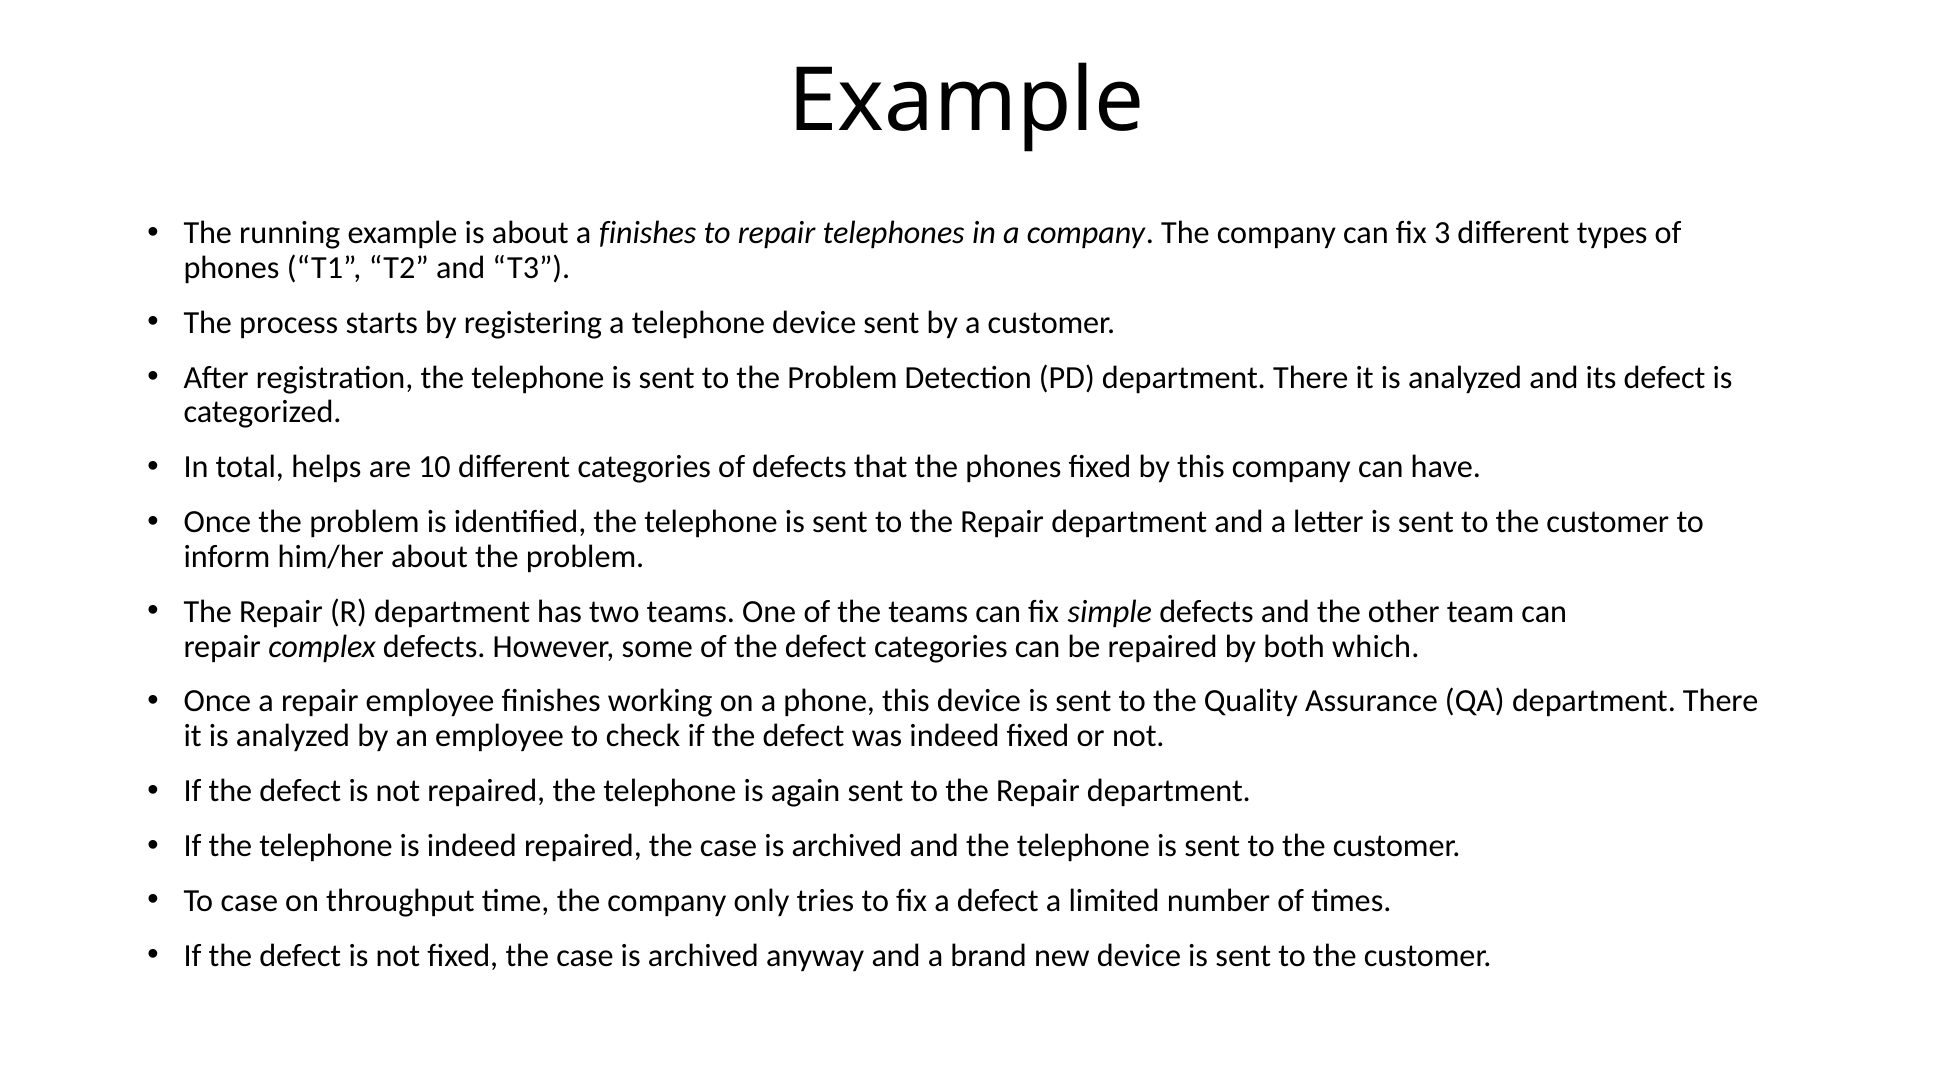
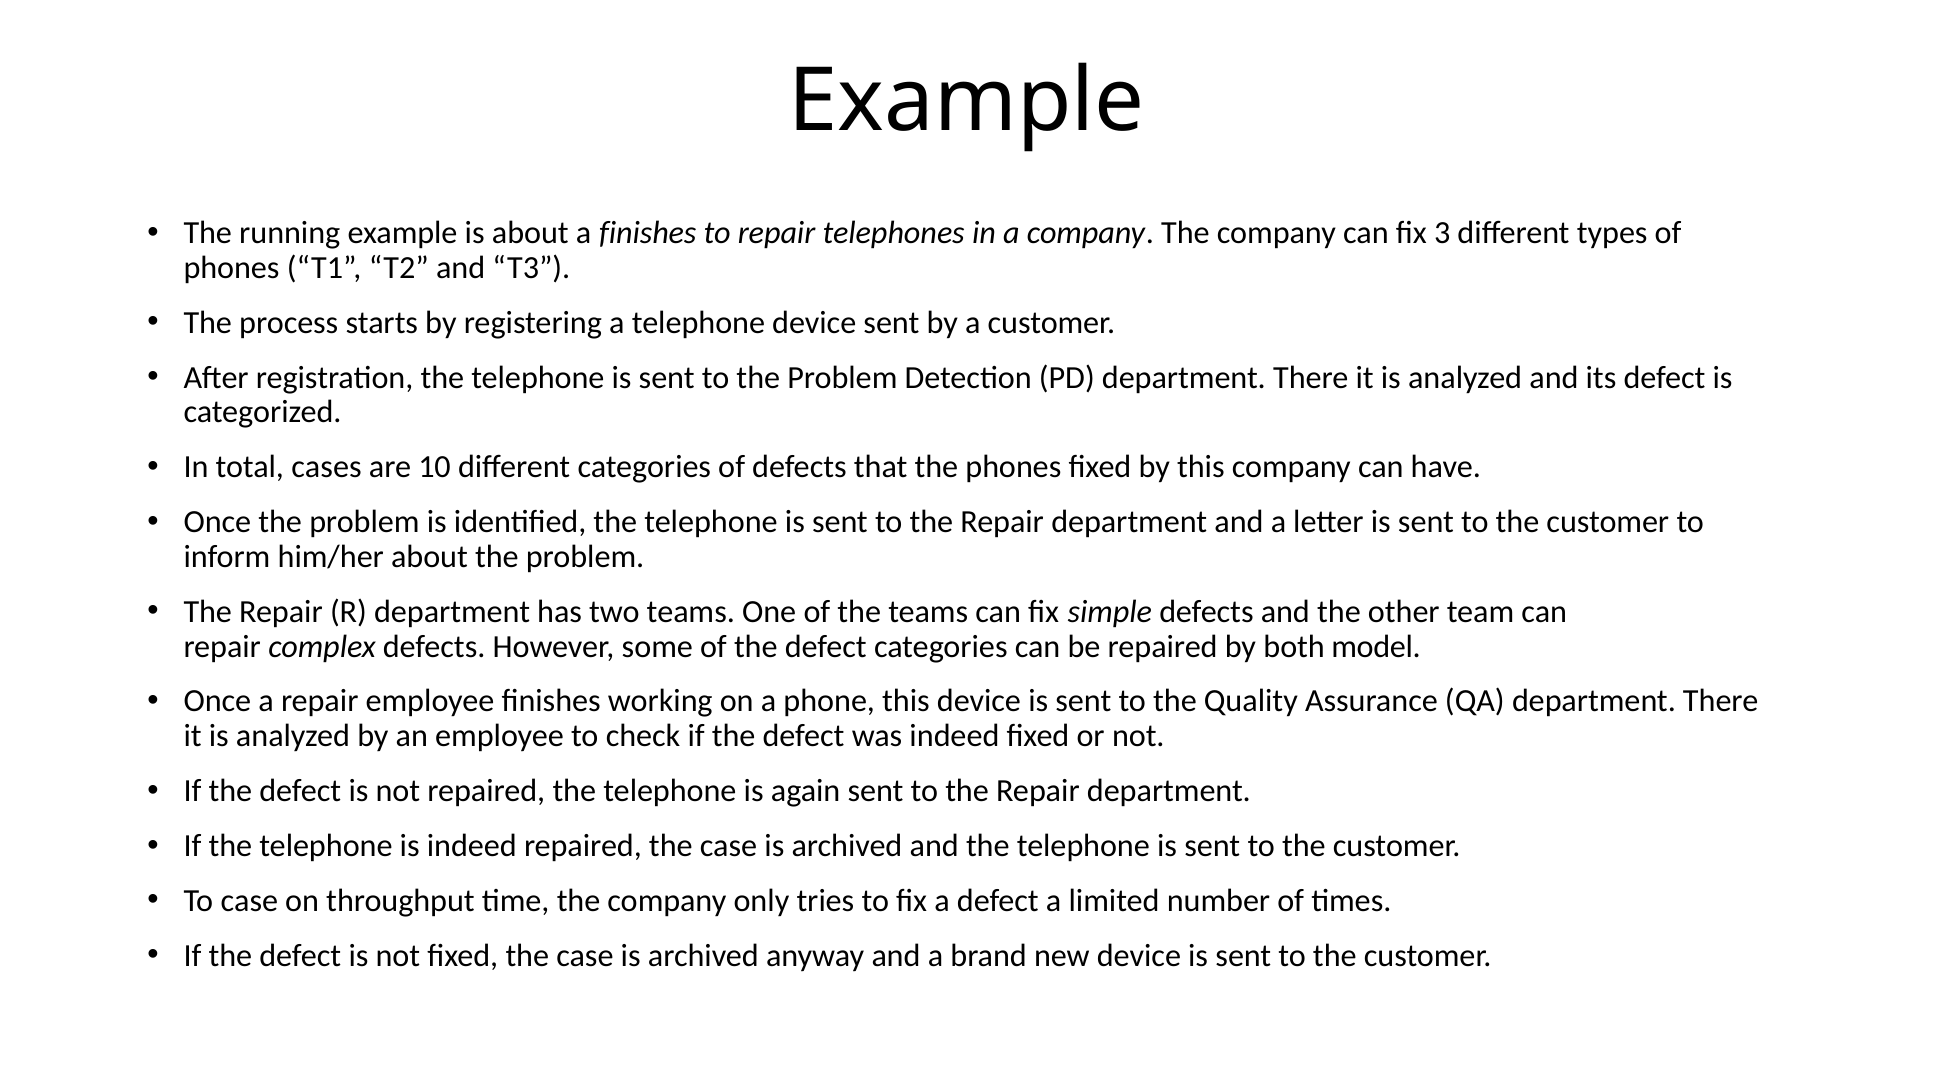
helps: helps -> cases (327, 467)
which: which -> model (1376, 647)
